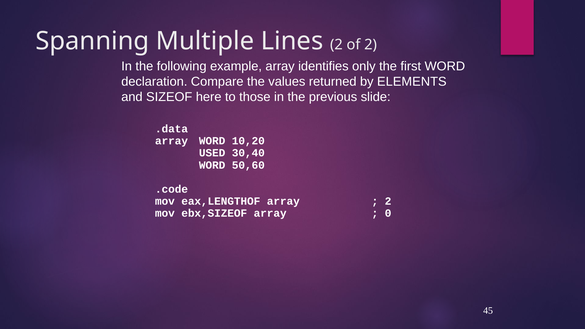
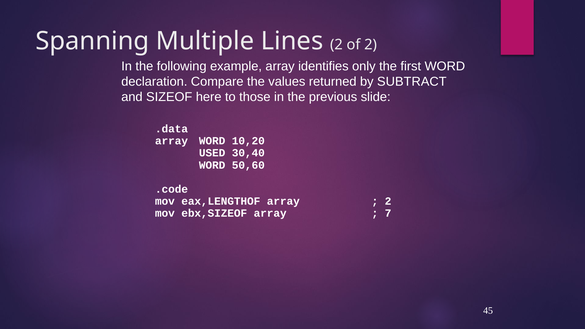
ELEMENTS: ELEMENTS -> SUBTRACT (412, 82)
0: 0 -> 7 (388, 213)
